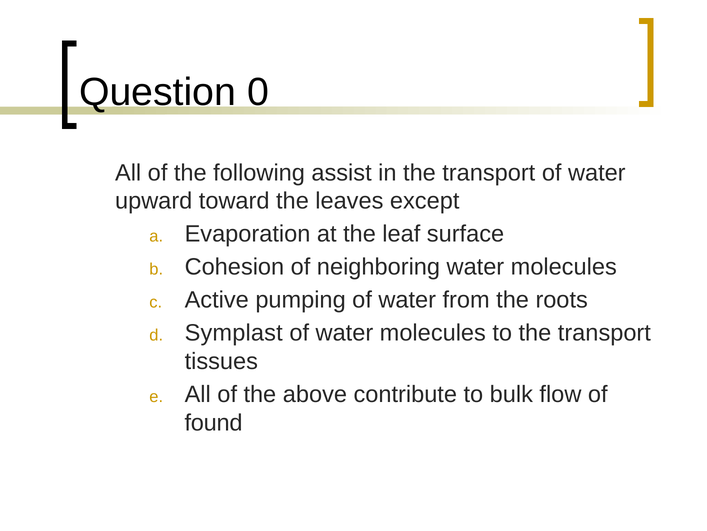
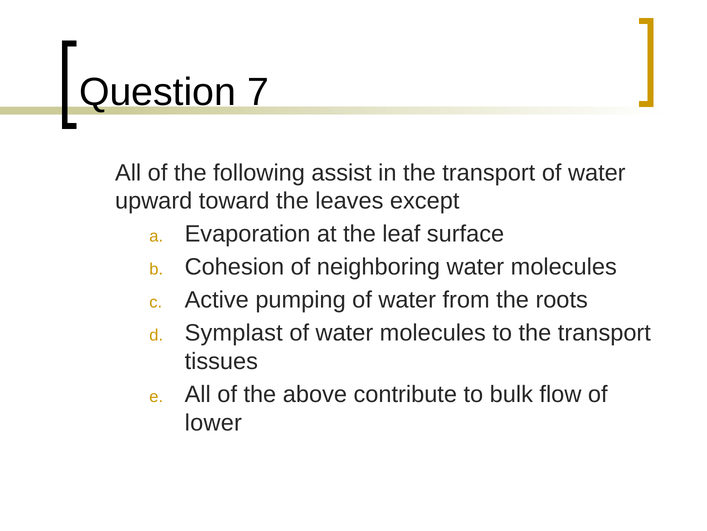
0: 0 -> 7 (258, 92)
found: found -> lower (213, 422)
